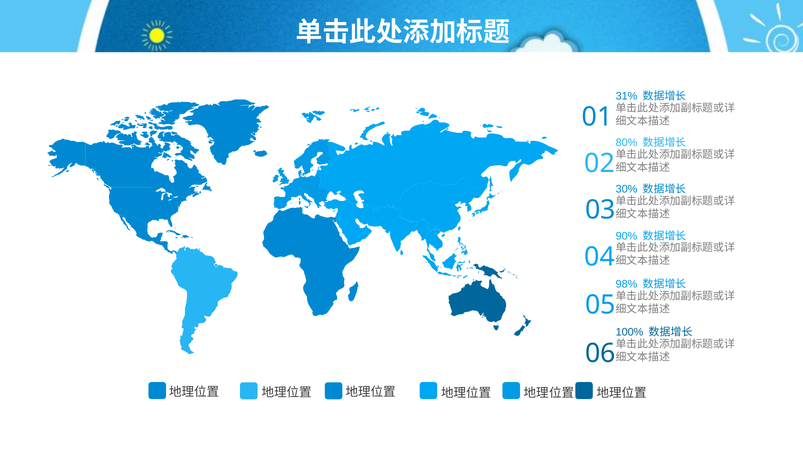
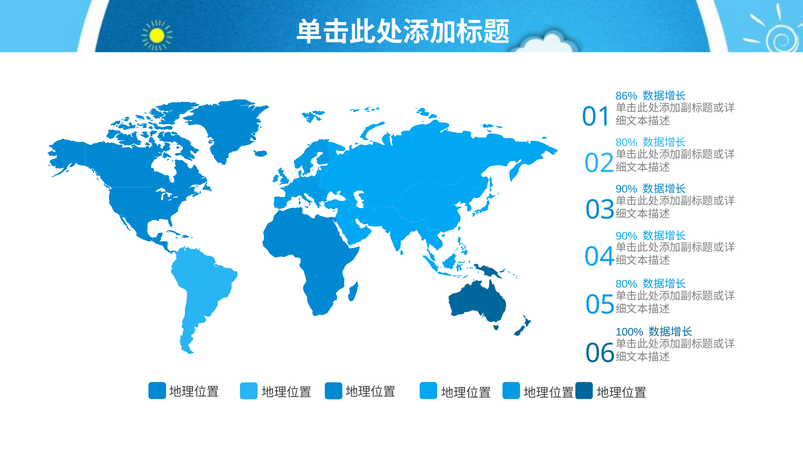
31%: 31% -> 86% (627, 96)
30%: 30% -> 90% (627, 189)
98%: 98% -> 80% (627, 284)
